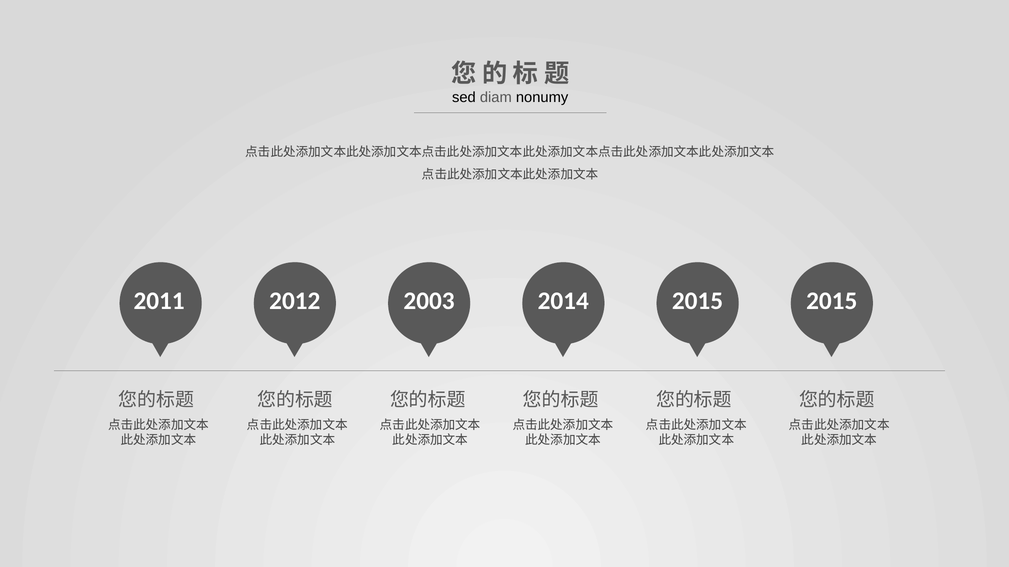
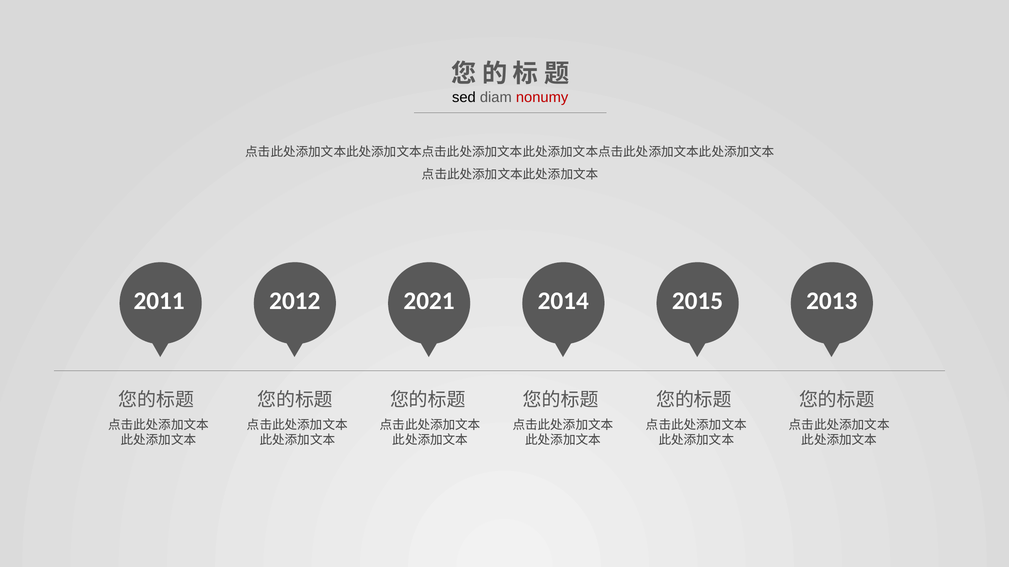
nonumy colour: black -> red (542, 97)
2003: 2003 -> 2021 (429, 301)
2015 2015: 2015 -> 2013 (832, 301)
